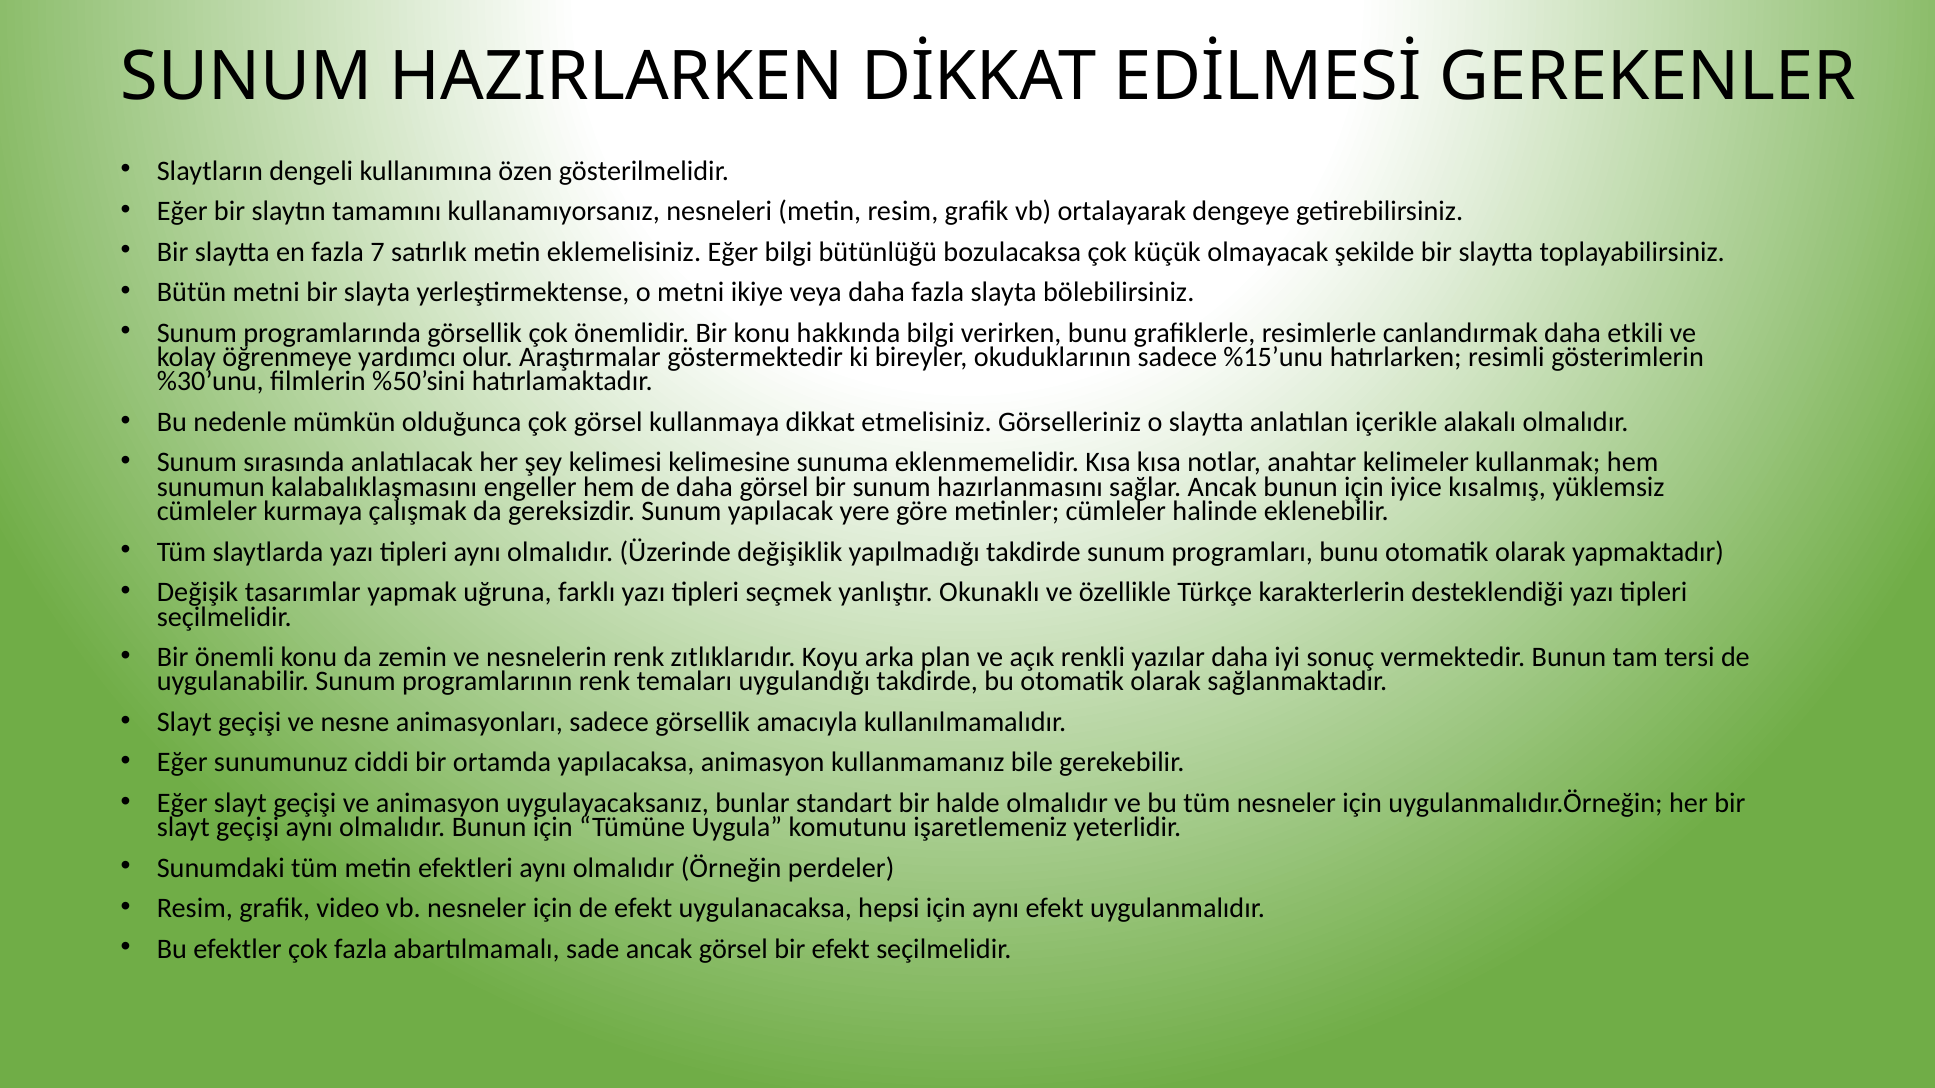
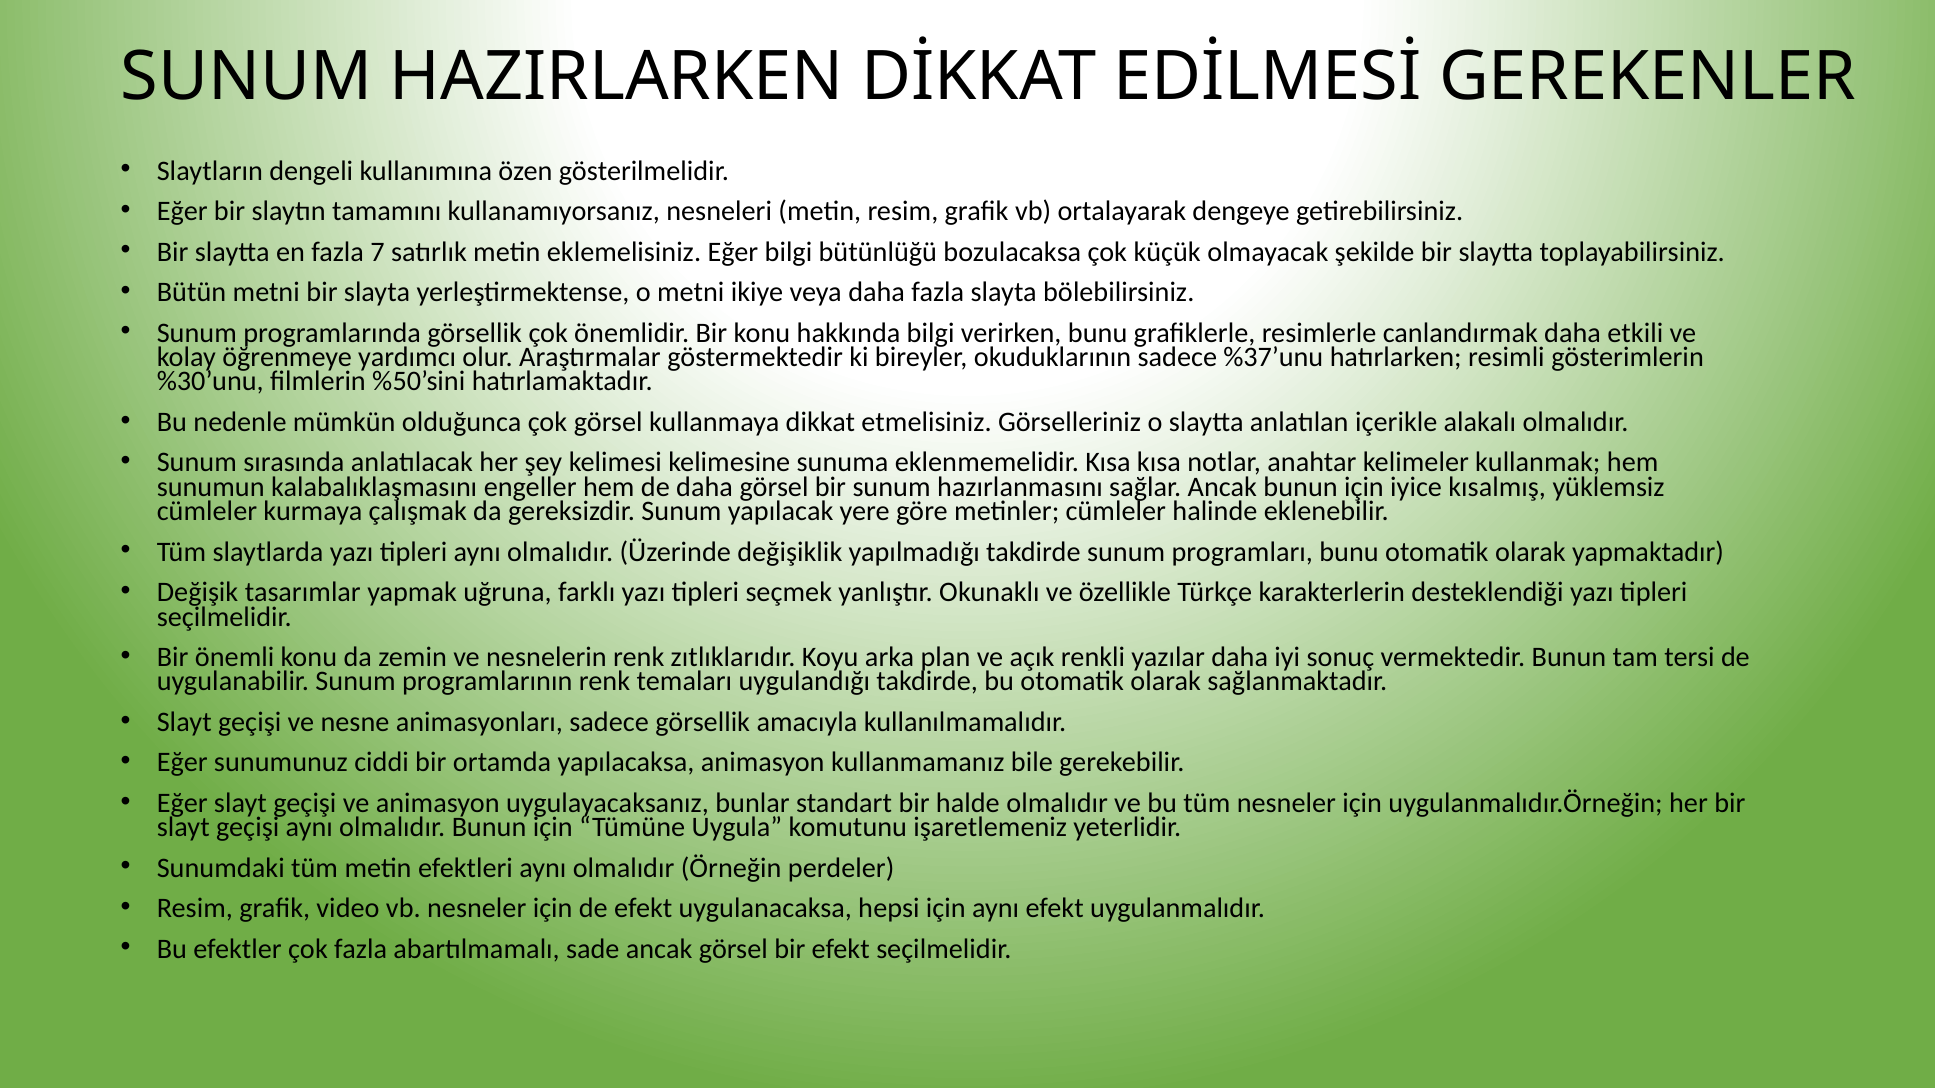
%15’unu: %15’unu -> %37’unu (1273, 357)
